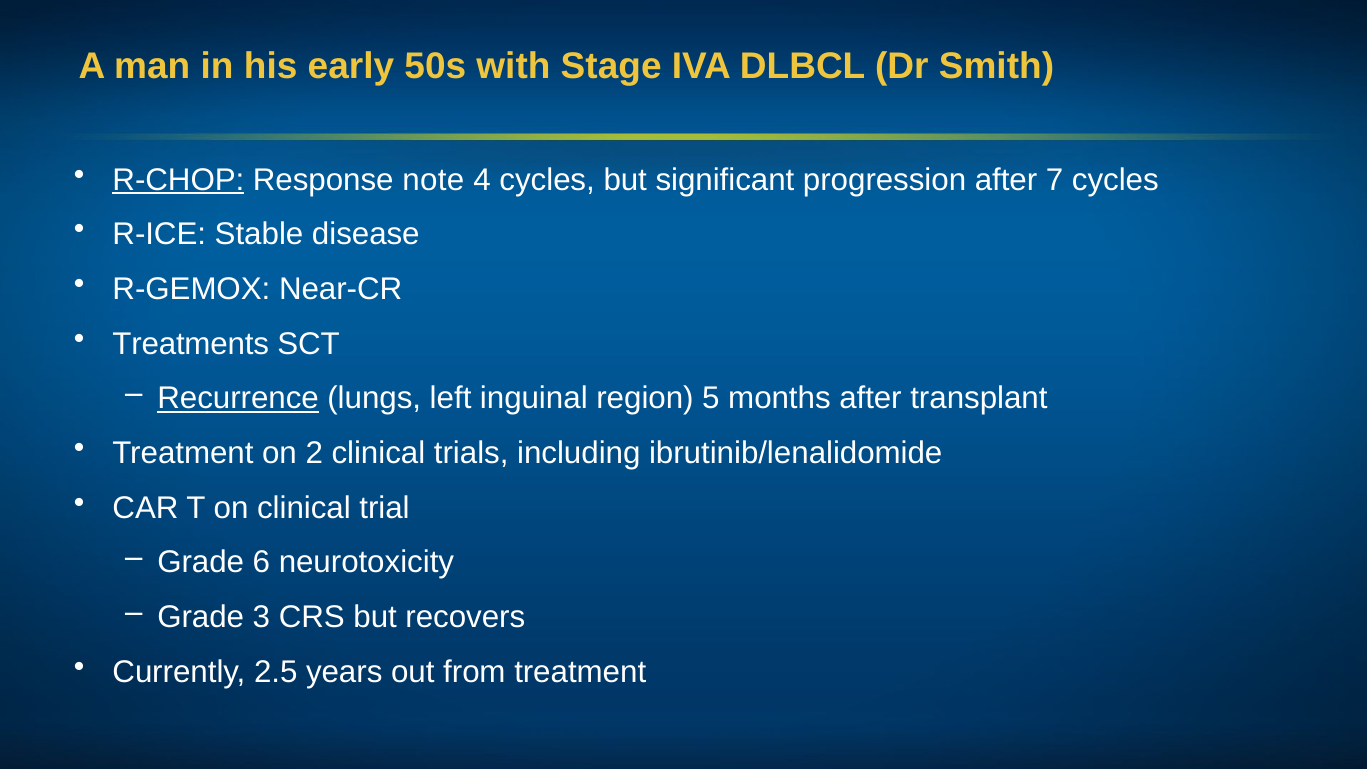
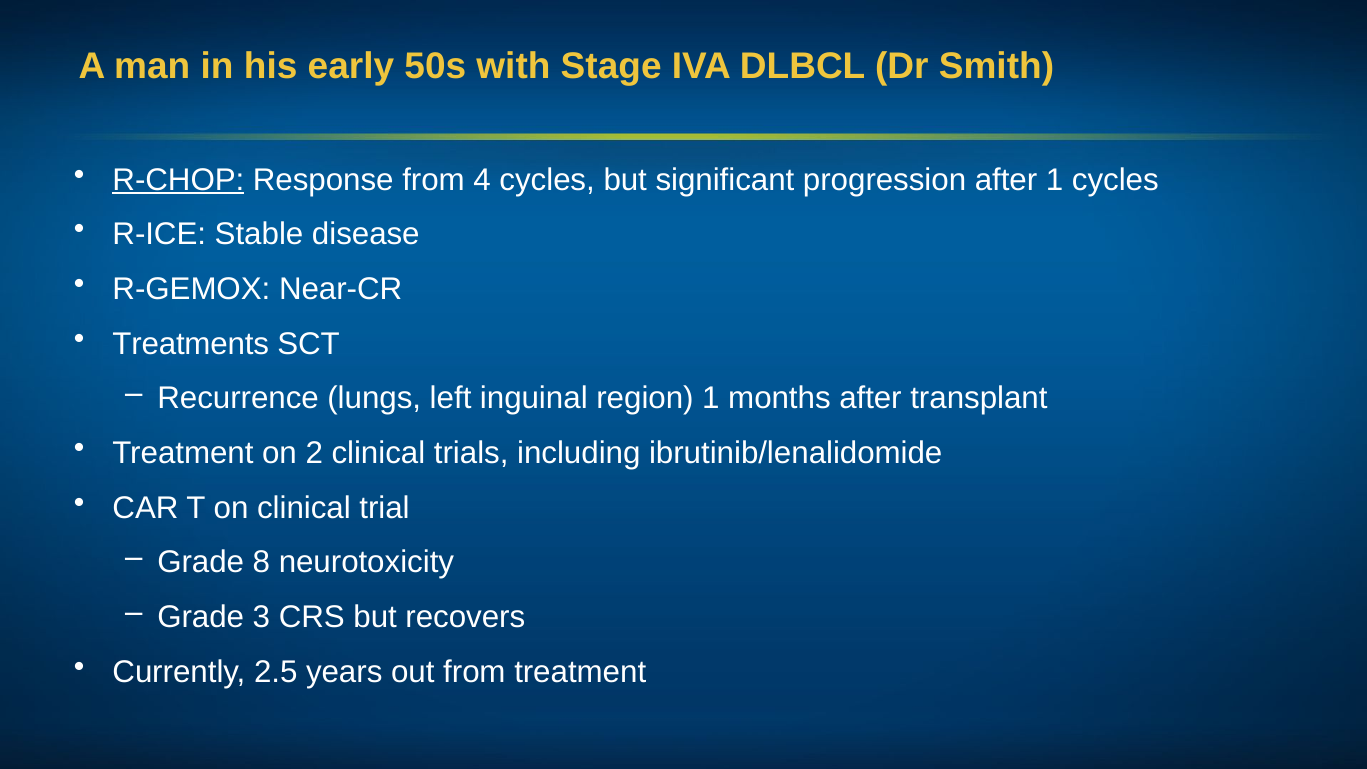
Response note: note -> from (434, 180)
after 7: 7 -> 1 (1055, 180)
Recurrence underline: present -> none (238, 399)
region 5: 5 -> 1 (711, 399)
6: 6 -> 8 (261, 562)
